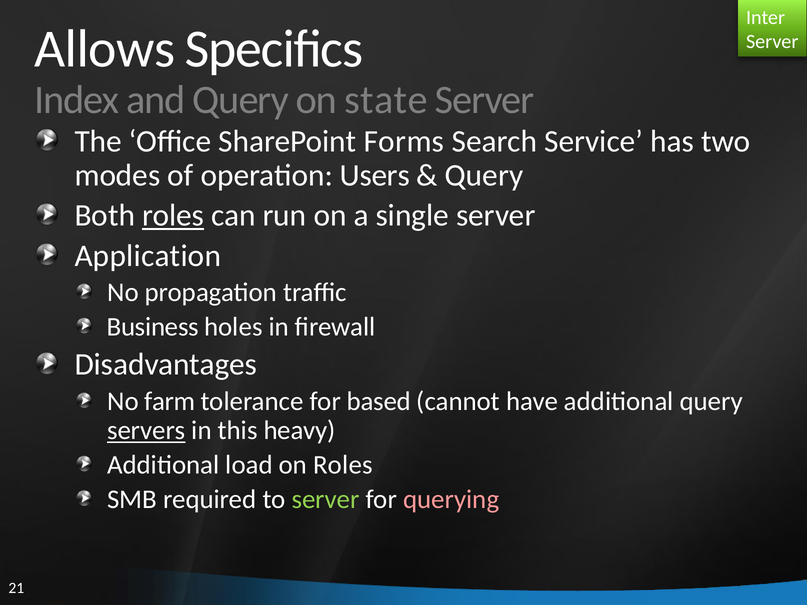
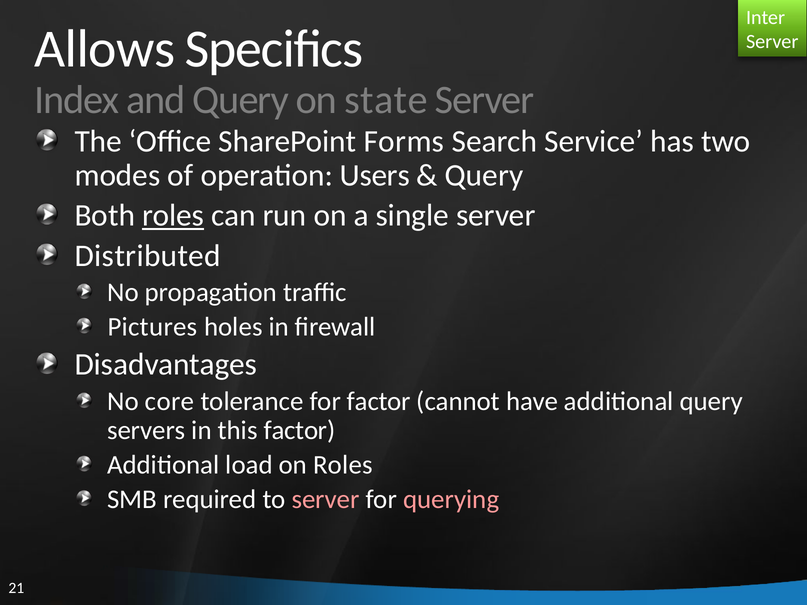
Application: Application -> Distributed (148, 256)
Business: Business -> Pictures (153, 327)
farm: farm -> core (169, 402)
for based: based -> factor (379, 402)
servers underline: present -> none (146, 431)
this heavy: heavy -> factor (299, 431)
server colour: light green -> pink (326, 499)
